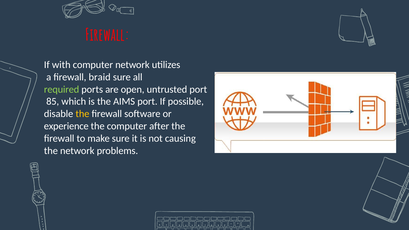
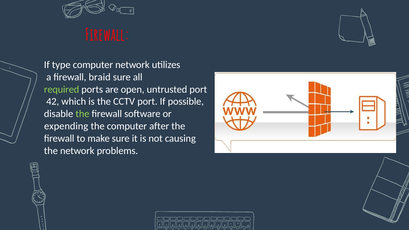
with: with -> type (61, 65)
85: 85 -> 42 (53, 102)
AIMS: AIMS -> CCTV (124, 102)
the colour: yellow -> light green (82, 114)
experience: experience -> expending (66, 126)
